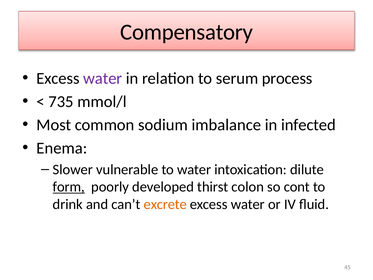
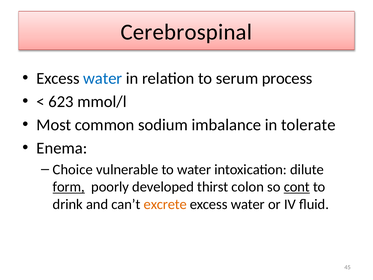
Compensatory: Compensatory -> Cerebrospinal (186, 32)
water colour: purple -> blue (103, 78)
735: 735 -> 623 (61, 101)
infected: infected -> tolerate (308, 125)
Slower: Slower -> Choice (73, 169)
cont underline: none -> present (297, 187)
